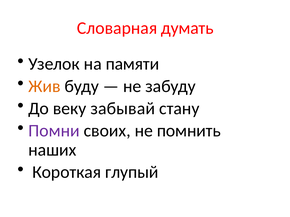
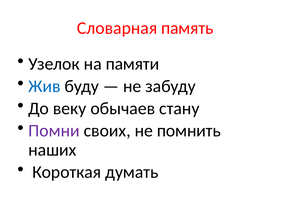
думать: думать -> память (187, 28)
Жив colour: orange -> blue (44, 86)
забывай: забывай -> обычаев (123, 109)
глупый: глупый -> думать (132, 172)
